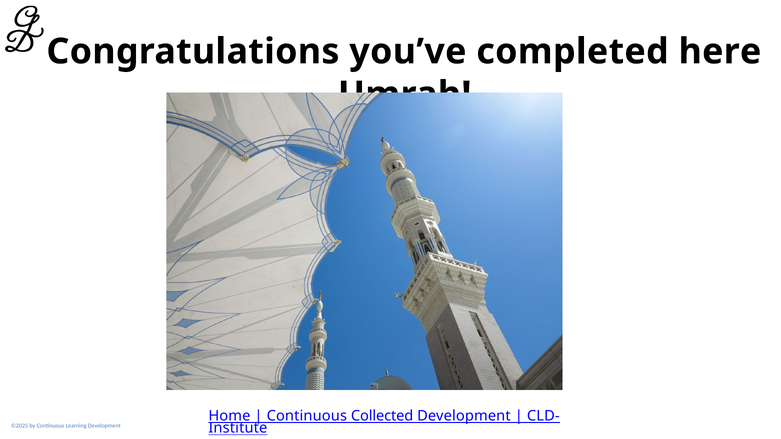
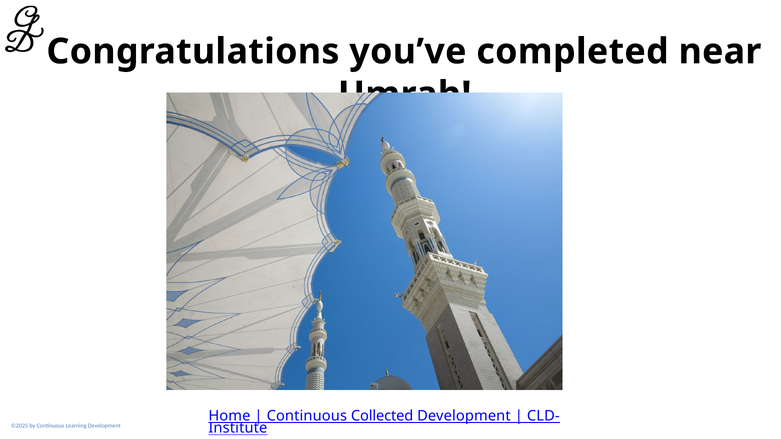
here: here -> near (720, 52)
